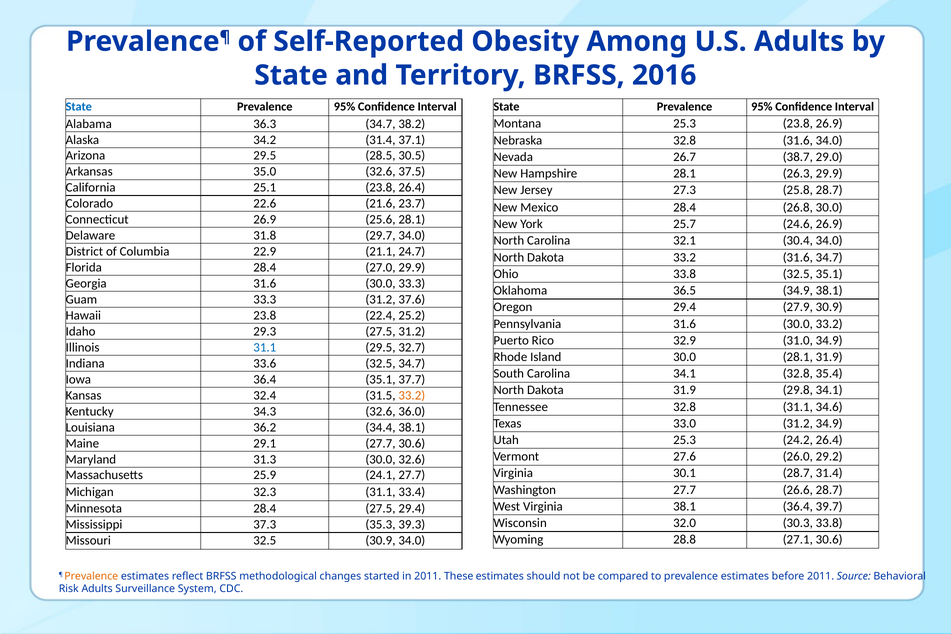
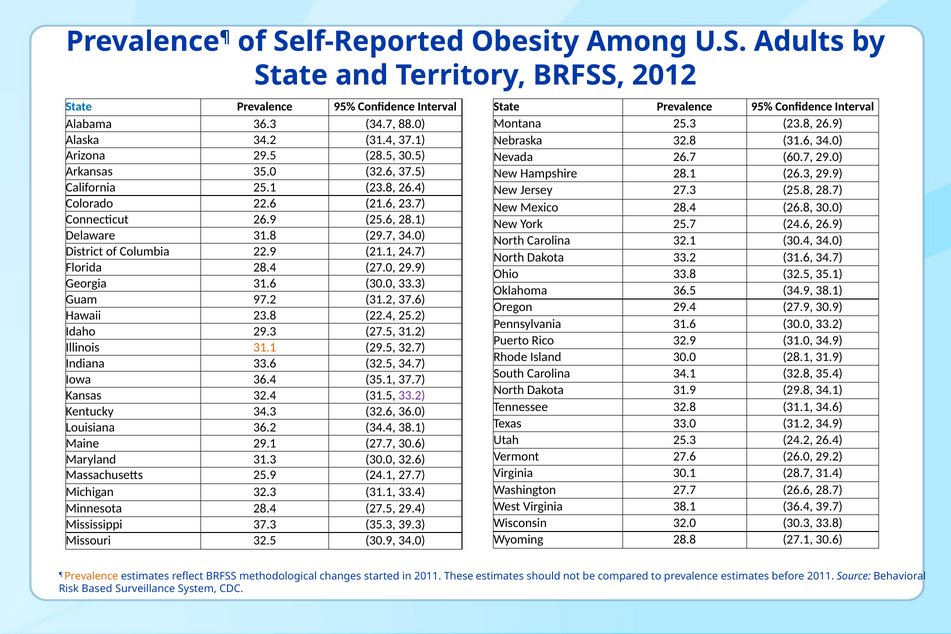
2016: 2016 -> 2012 (664, 75)
38.2: 38.2 -> 88.0 (412, 124)
38.7: 38.7 -> 60.7 (798, 157)
Guam 33.3: 33.3 -> 97.2 (265, 299)
31.1 colour: blue -> orange (265, 347)
33.2 colour: orange -> purple (412, 395)
Risk Adults: Adults -> Based (97, 589)
